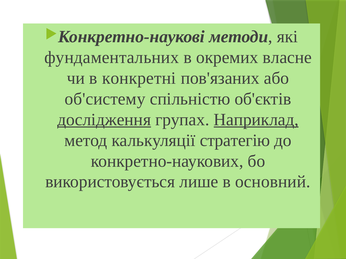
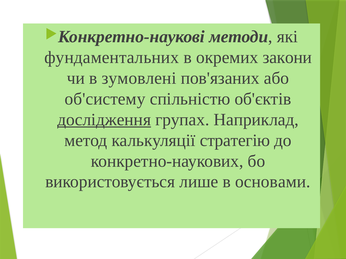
власне: власне -> закони (287, 58)
конкретні: конкретні -> зумовлені (139, 78)
Наприклад underline: present -> none (256, 120)
основний: основний -> основами (273, 182)
